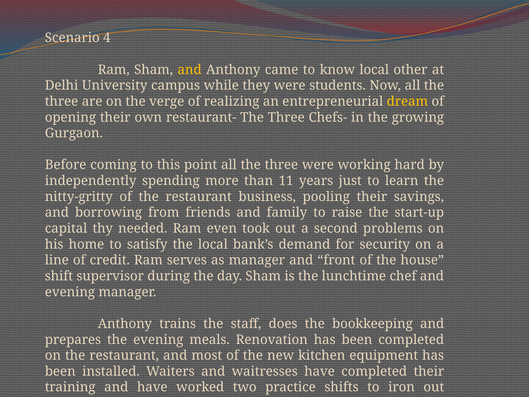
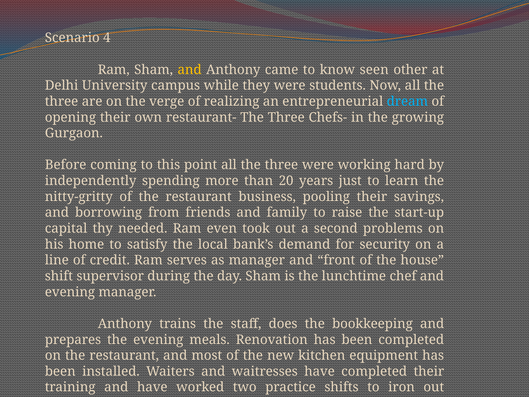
know local: local -> seen (374, 70)
dream colour: yellow -> light blue (407, 101)
11: 11 -> 20 (286, 181)
